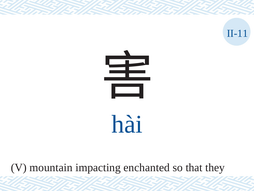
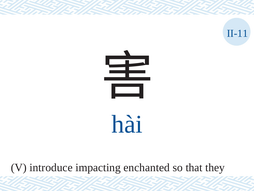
mountain: mountain -> introduce (51, 167)
